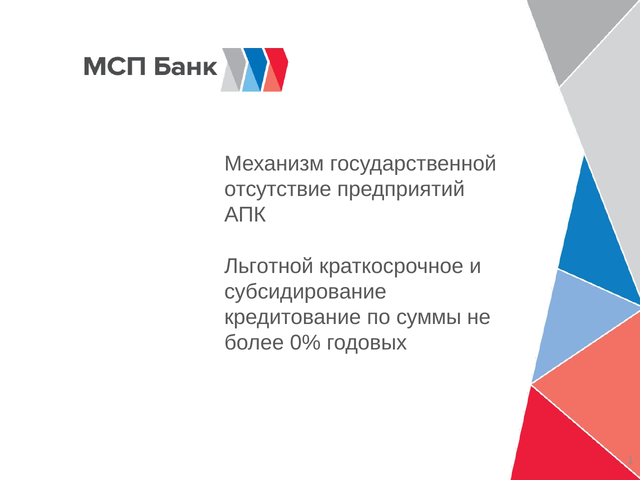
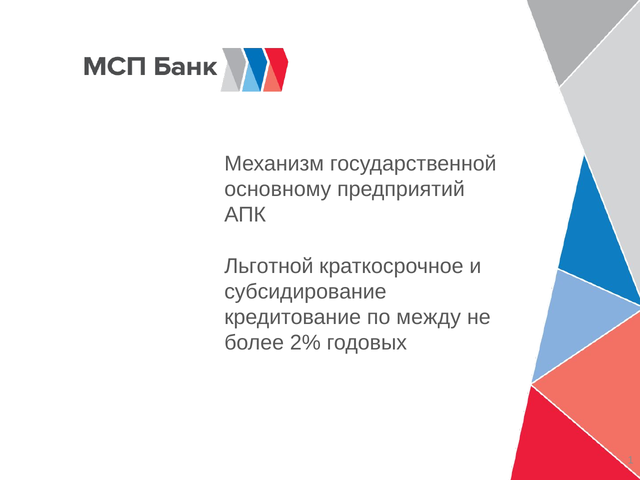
отсутствие: отсутствие -> основному (278, 189)
суммы: суммы -> между (429, 317)
0%: 0% -> 2% (305, 343)
